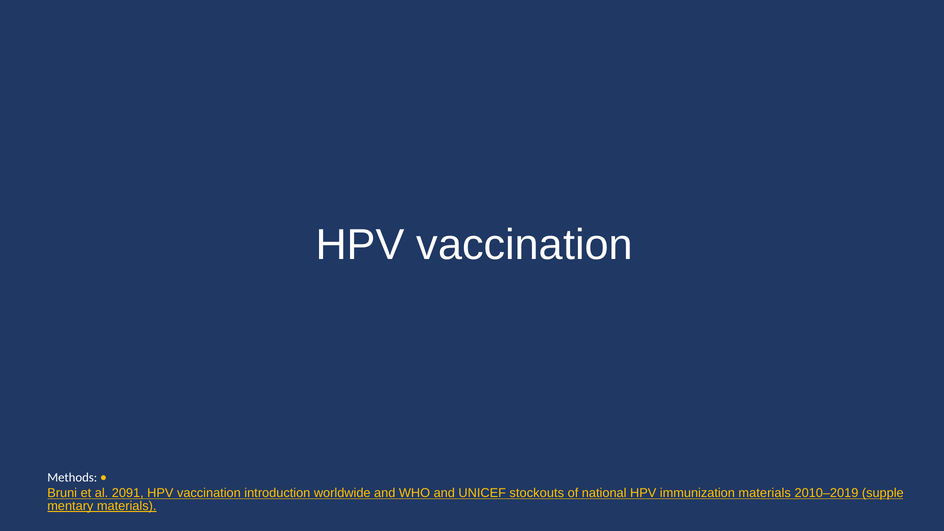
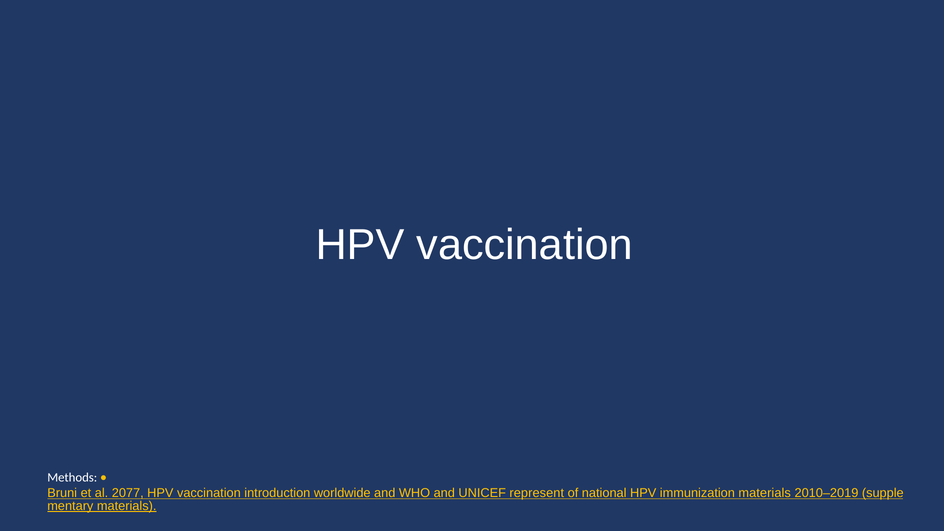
2091: 2091 -> 2077 (128, 493)
stockouts: stockouts -> represent (537, 493)
